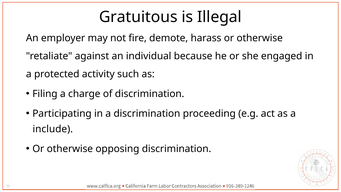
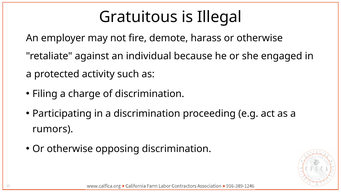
include: include -> rumors (53, 129)
